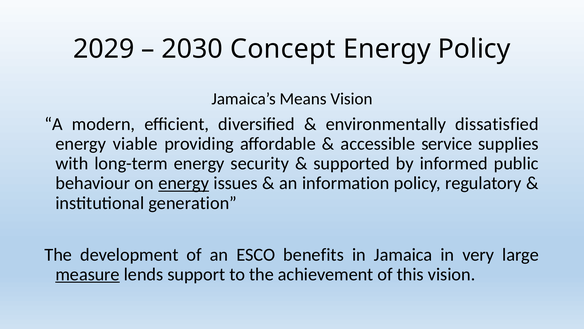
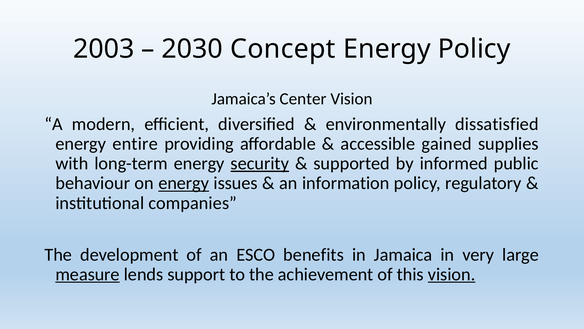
2029: 2029 -> 2003 (104, 49)
Means: Means -> Center (303, 99)
viable: viable -> entire (135, 144)
service: service -> gained (447, 144)
security underline: none -> present (260, 163)
generation: generation -> companies (193, 203)
vision underline: none -> present (452, 274)
